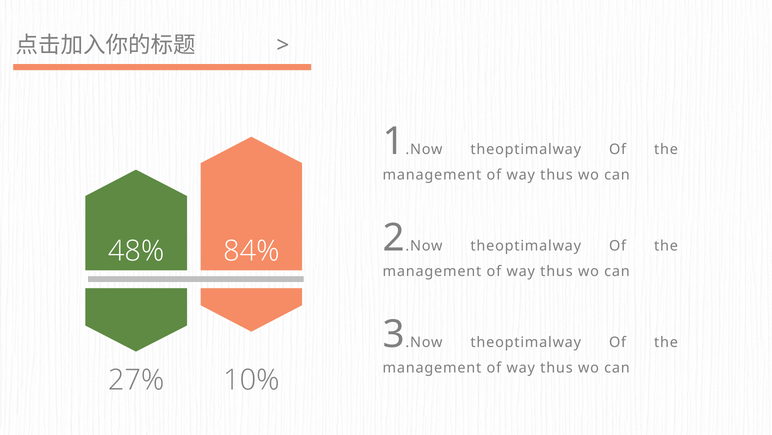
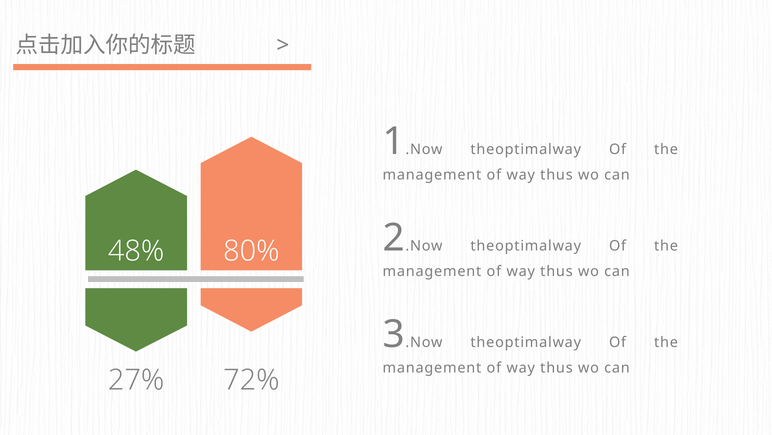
84%: 84% -> 80% (251, 251)
10%: 10% -> 72% (251, 379)
